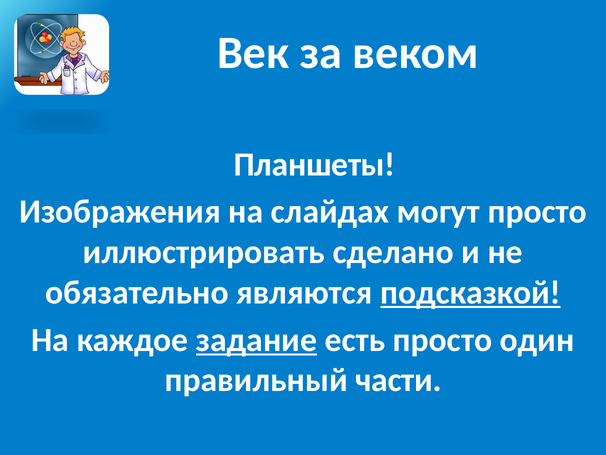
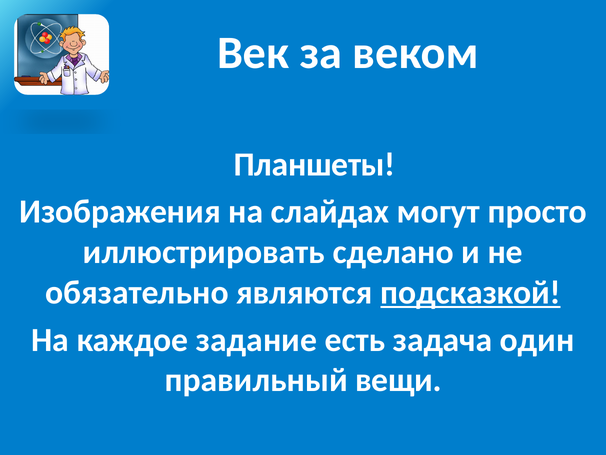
задание underline: present -> none (257, 340)
есть просто: просто -> задача (443, 340)
части: части -> вещи (398, 380)
